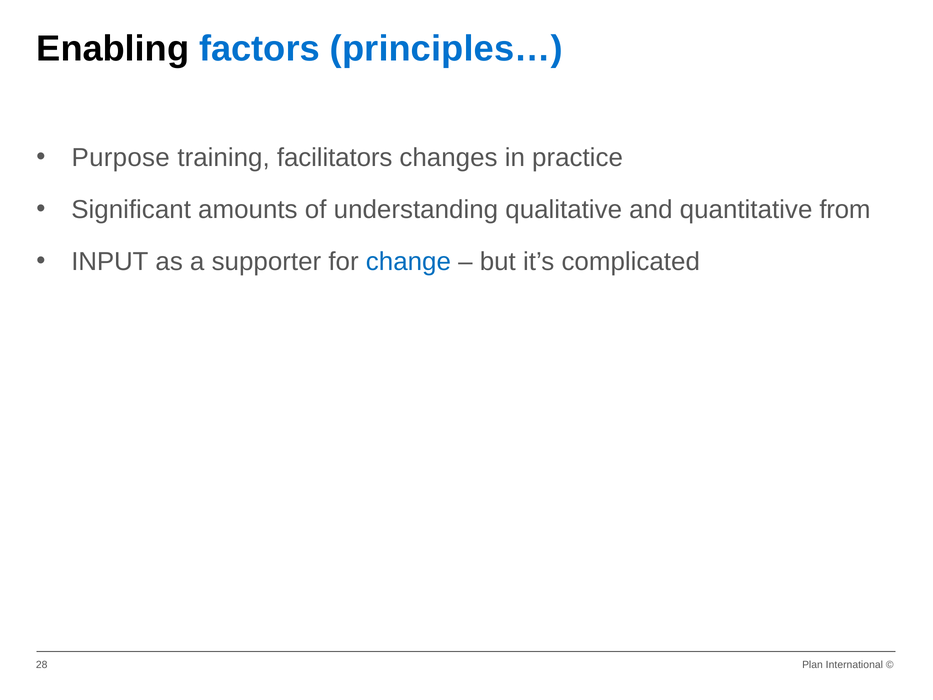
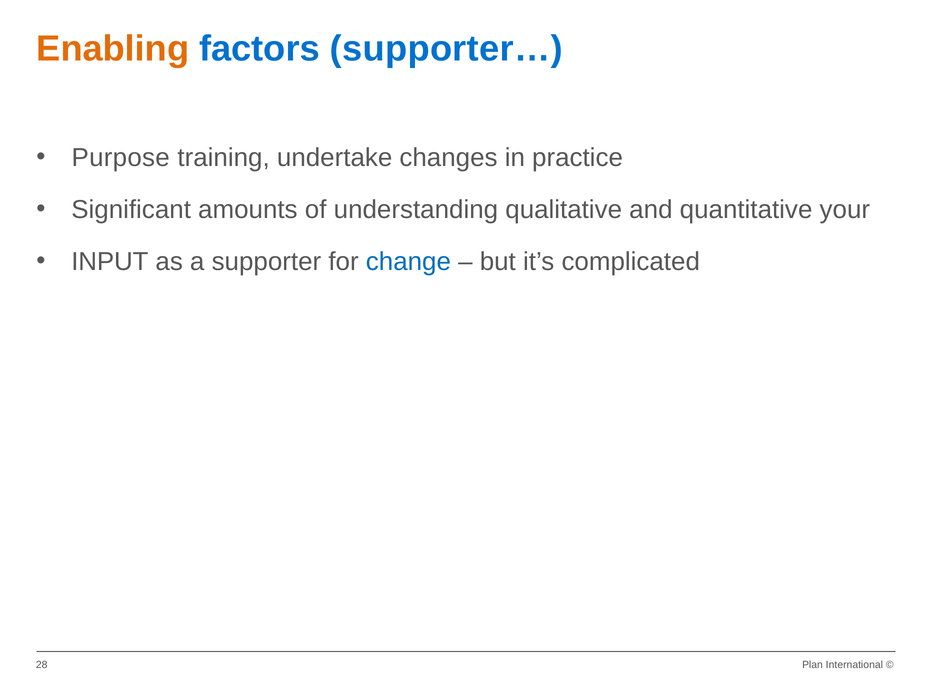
Enabling colour: black -> orange (113, 49)
principles…: principles… -> supporter… (446, 49)
facilitators: facilitators -> undertake (335, 158)
from: from -> your (845, 210)
